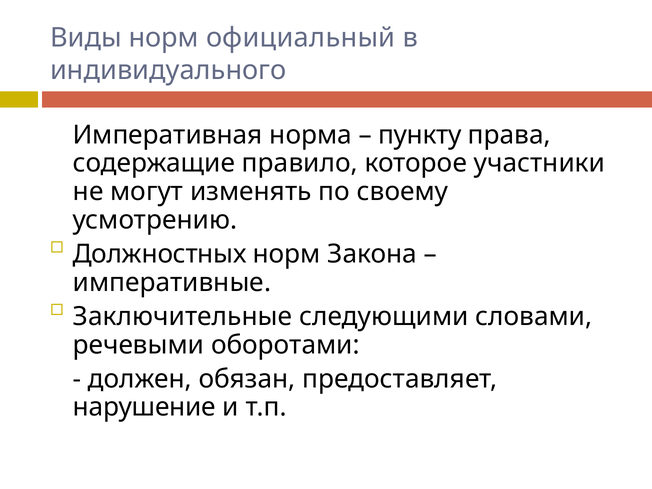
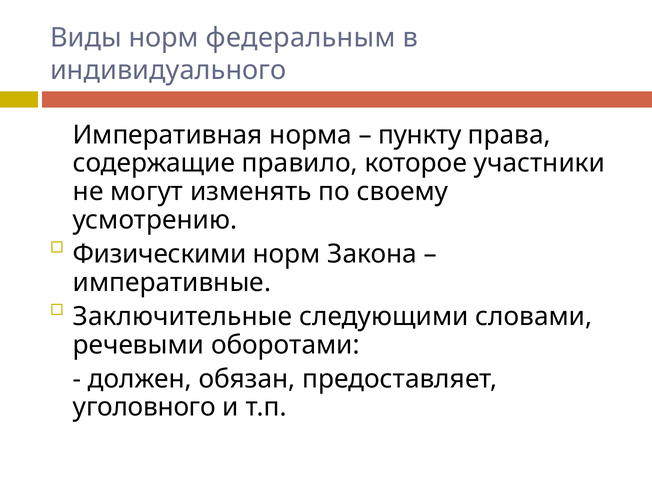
официальный: официальный -> федеральным (301, 38)
Должностных: Должностных -> Физическими (160, 254)
нарушение: нарушение -> уголовного (144, 407)
